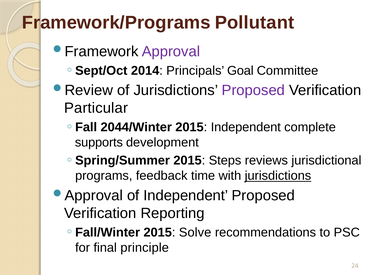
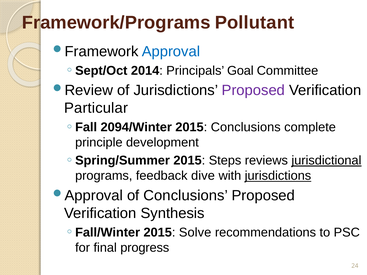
Approval colour: purple -> blue (171, 51)
2044/Winter: 2044/Winter -> 2094/Winter (136, 127)
2015 Independent: Independent -> Conclusions (246, 127)
supports: supports -> principle (99, 143)
jurisdictional underline: none -> present (326, 161)
time: time -> dive (203, 176)
of Independent: Independent -> Conclusions (186, 196)
Reporting: Reporting -> Synthesis (173, 213)
principle: principle -> progress (145, 248)
